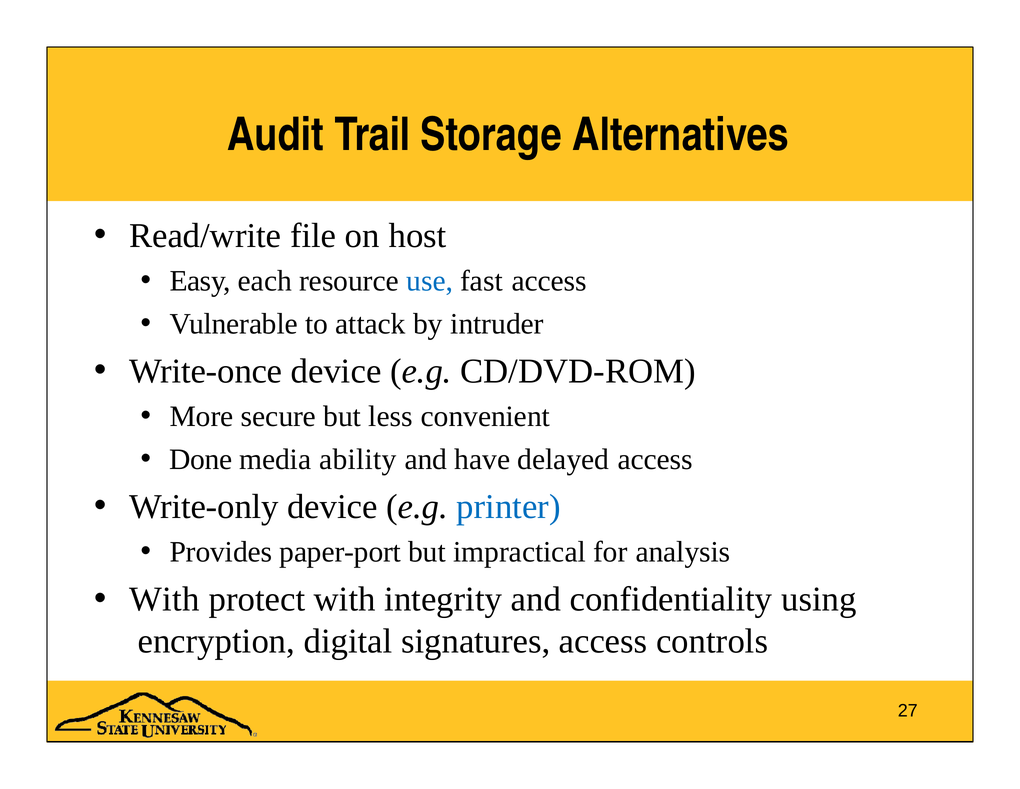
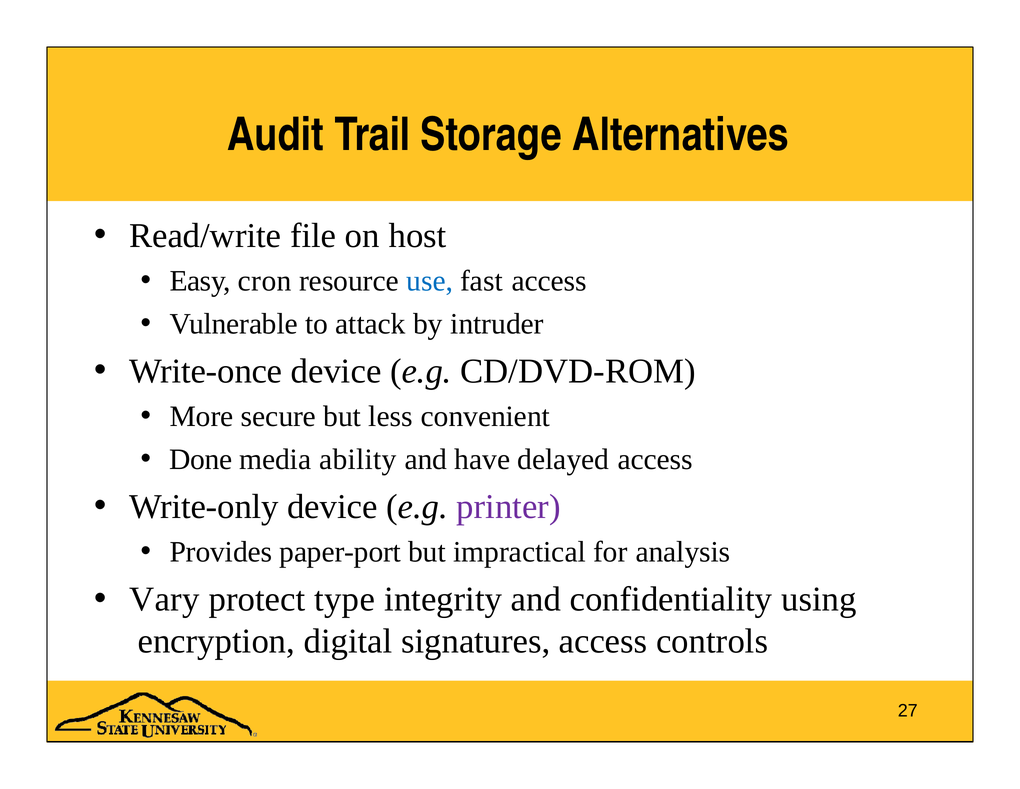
each: each -> cron (265, 281)
printer colour: blue -> purple (509, 506)
With: With -> Vary (165, 599)
protect with: with -> type (345, 599)
